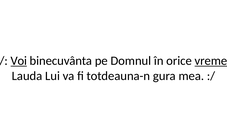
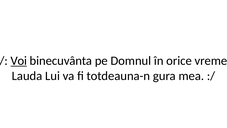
vreme underline: present -> none (211, 61)
